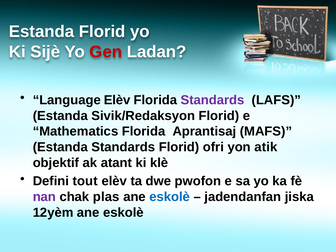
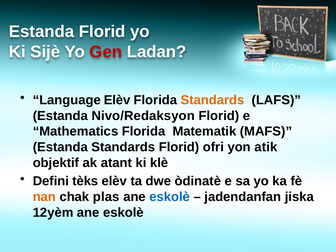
Standards colour: purple -> orange (213, 100)
Sivik/Redaksyon: Sivik/Redaksyon -> Nivo/Redaksyon (143, 116)
Aprantisaj: Aprantisaj -> Matematik (204, 131)
tout: tout -> tèks (85, 181)
pwofon: pwofon -> òdinatè (198, 181)
nan colour: purple -> orange (44, 197)
